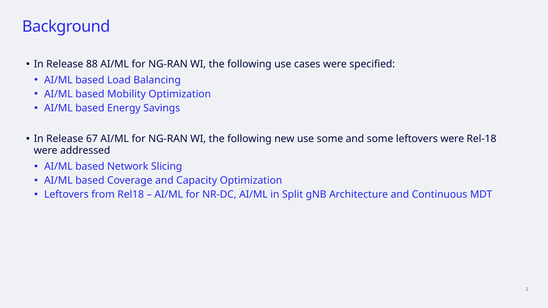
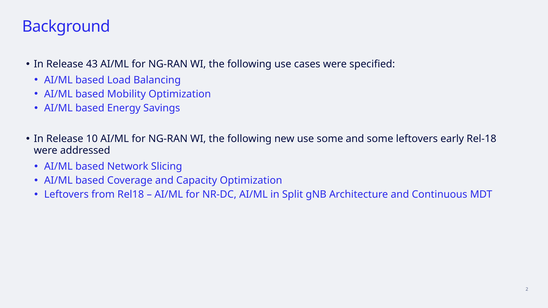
88: 88 -> 43 (92, 64)
67: 67 -> 10 (92, 139)
leftovers were: were -> early (452, 139)
